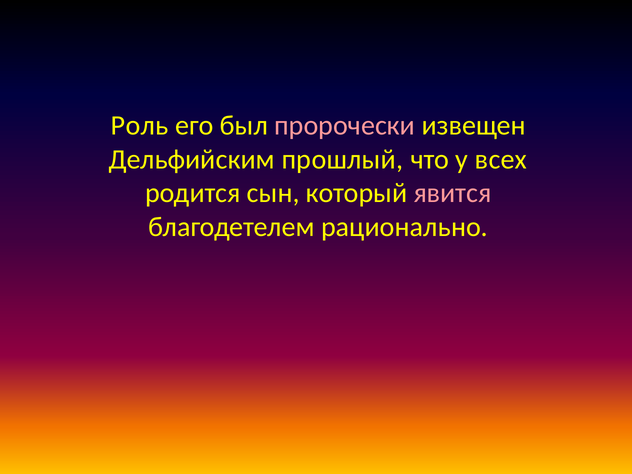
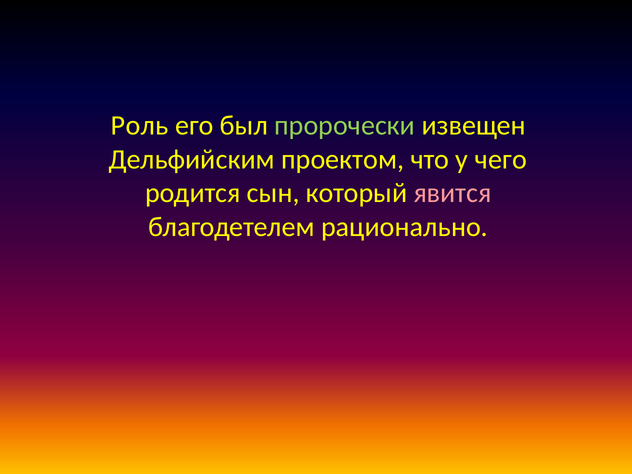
пророчески colour: pink -> light green (345, 126)
прошлый: прошлый -> проектом (343, 159)
всех: всех -> чего (501, 159)
